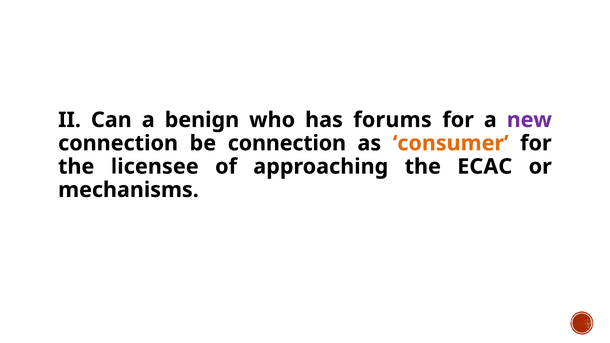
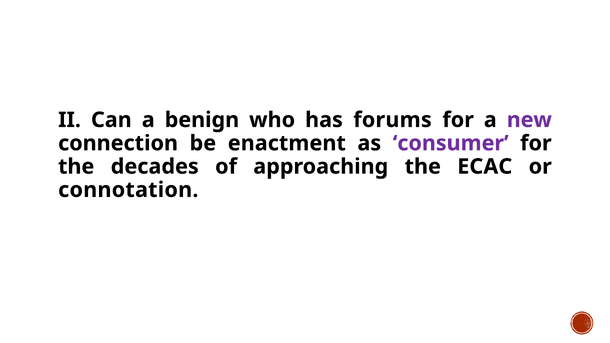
be connection: connection -> enactment (287, 143)
consumer colour: orange -> purple (451, 143)
licensee: licensee -> decades (155, 167)
mechanisms: mechanisms -> connotation (128, 190)
